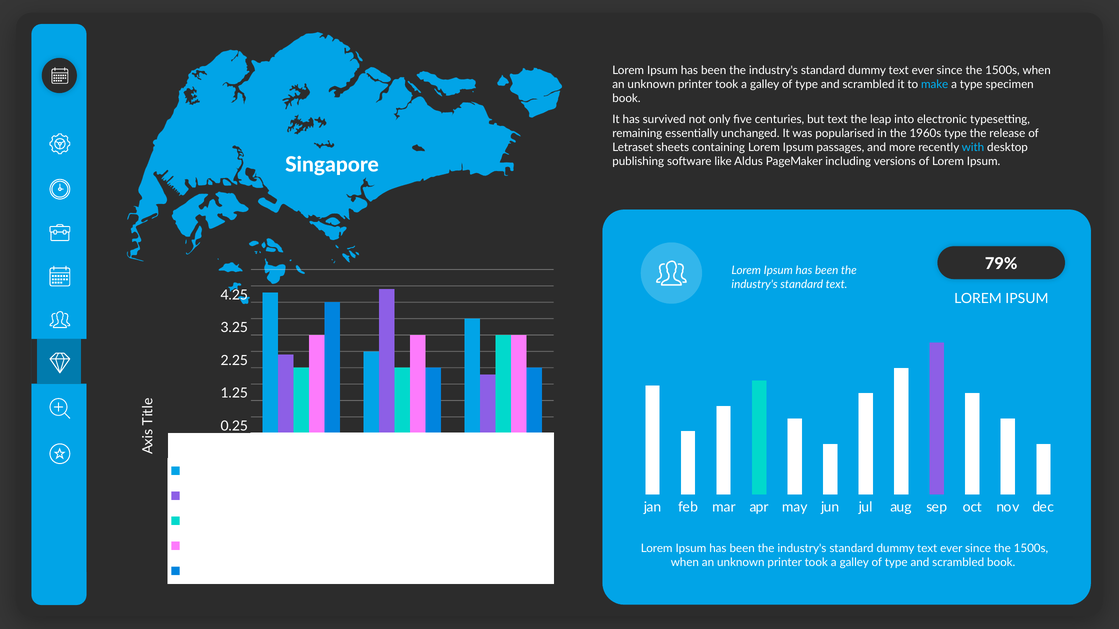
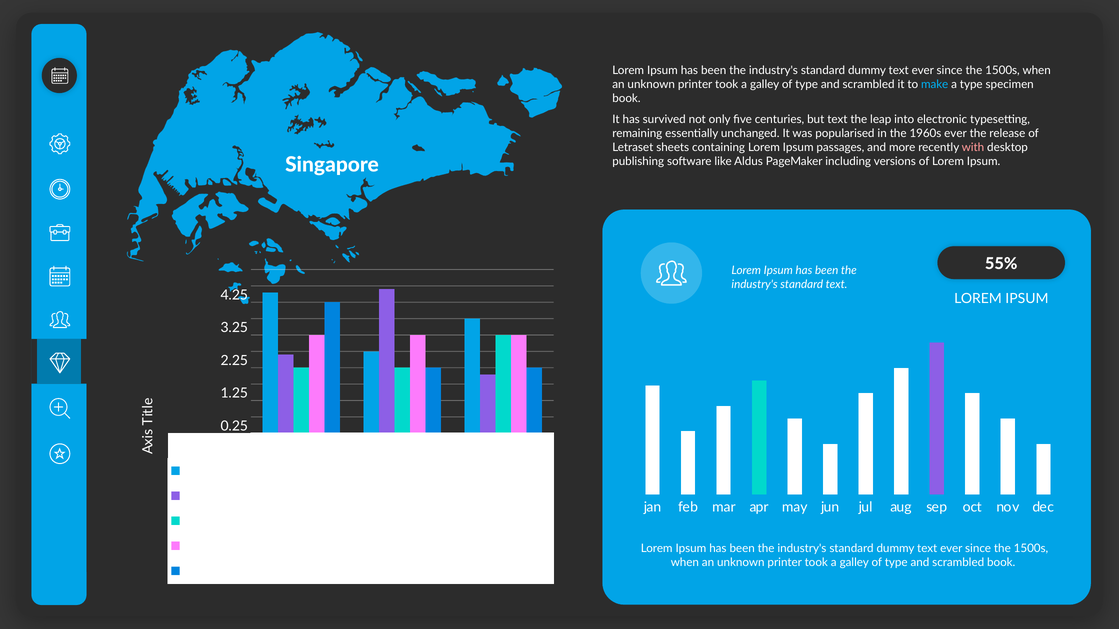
1960s type: type -> ever (955, 134)
with colour: light blue -> pink (973, 148)
79%: 79% -> 55% (1001, 264)
